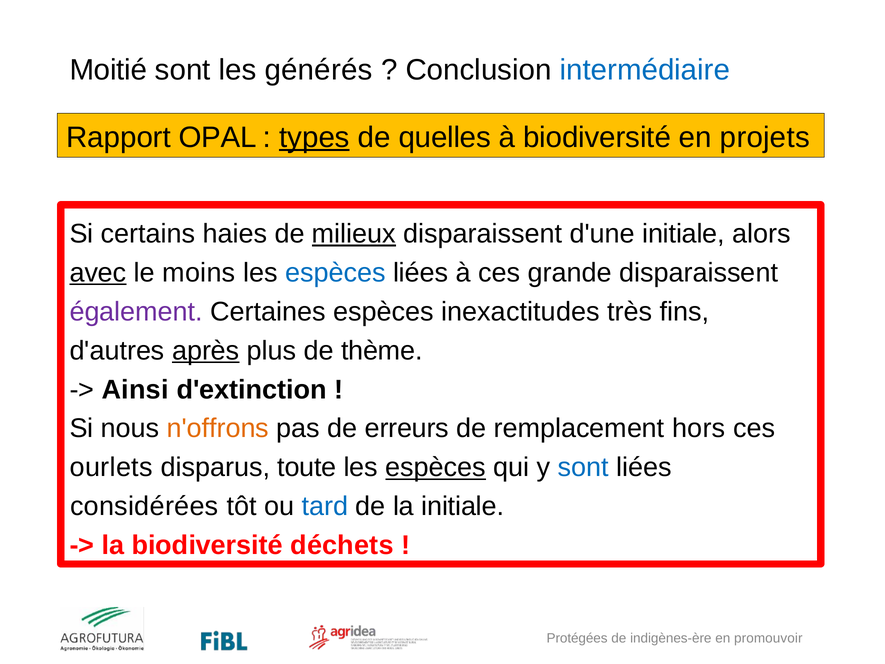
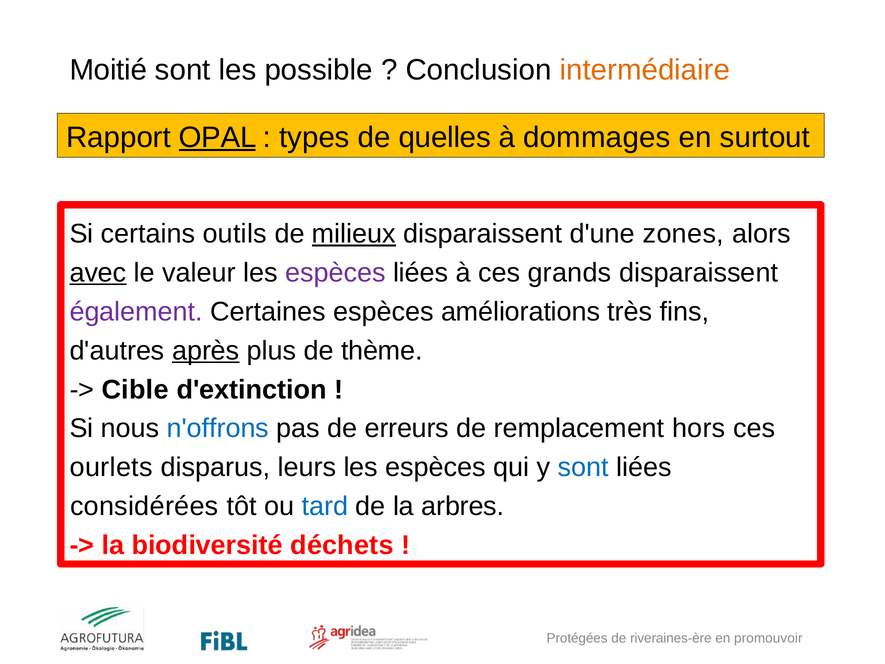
générés: générés -> possible (319, 70)
intermédiaire colour: blue -> orange (645, 70)
OPAL underline: none -> present (218, 137)
types underline: present -> none (314, 137)
à biodiversité: biodiversité -> dommages (597, 137)
projets: projets -> surtout (765, 137)
haies: haies -> outils (235, 234)
d'une initiale: initiale -> zones (683, 234)
moins: moins -> valeur (199, 273)
espèces colour: blue -> purple (335, 273)
grande: grande -> grands (570, 273)
inexactitudes: inexactitudes -> améliorations (521, 312)
Ainsi: Ainsi -> Cible (135, 389)
n'offrons colour: orange -> blue (218, 428)
toute: toute -> leurs (307, 467)
espèces underline: present -> none (436, 467)
la initiale: initiale -> arbres (463, 506)
indigènes-ère: indigènes-ère -> riveraines-ère (671, 638)
